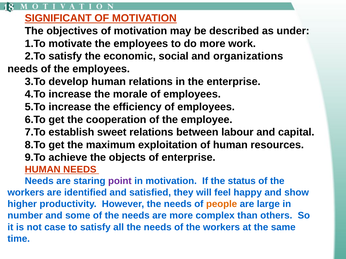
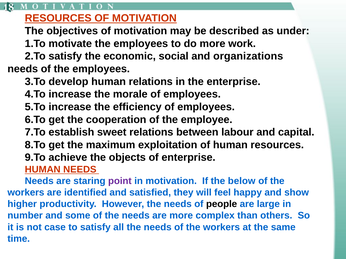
SIGNIFICANT: SIGNIFICANT -> RESOURCES (58, 18)
status: status -> below (242, 181)
people colour: orange -> black (222, 204)
